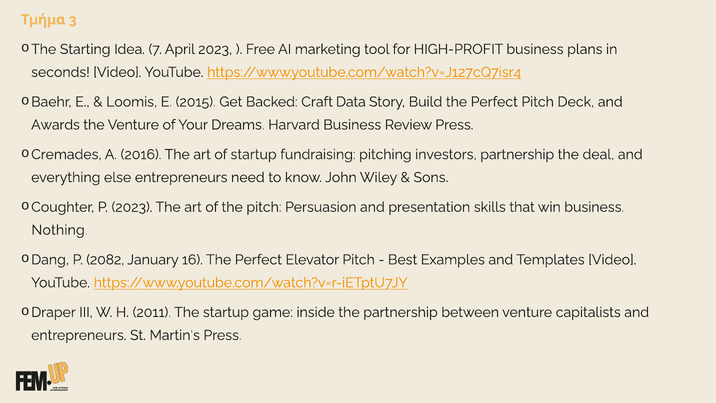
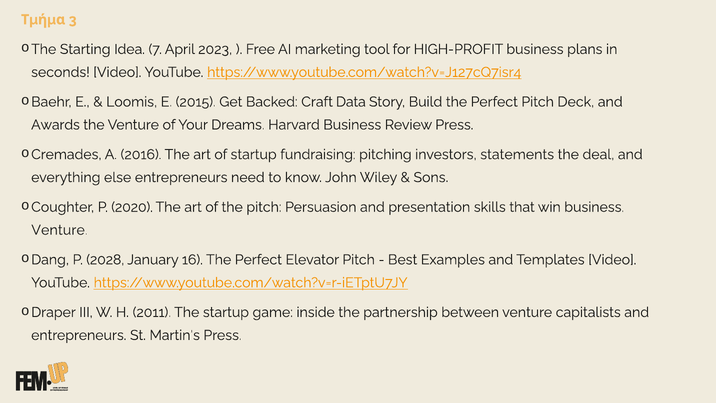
investors partnership: partnership -> statements (517, 154)
P 2023: 2023 -> 2020 (132, 207)
Nothing: Nothing -> Venture (59, 230)
2082: 2082 -> 2028 (105, 260)
